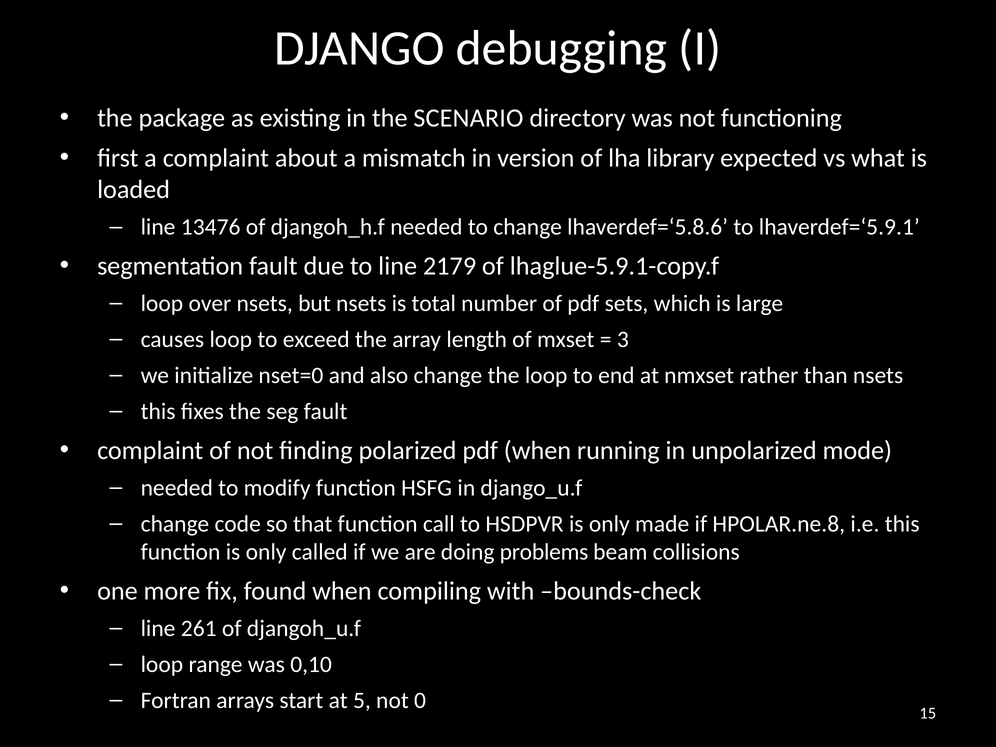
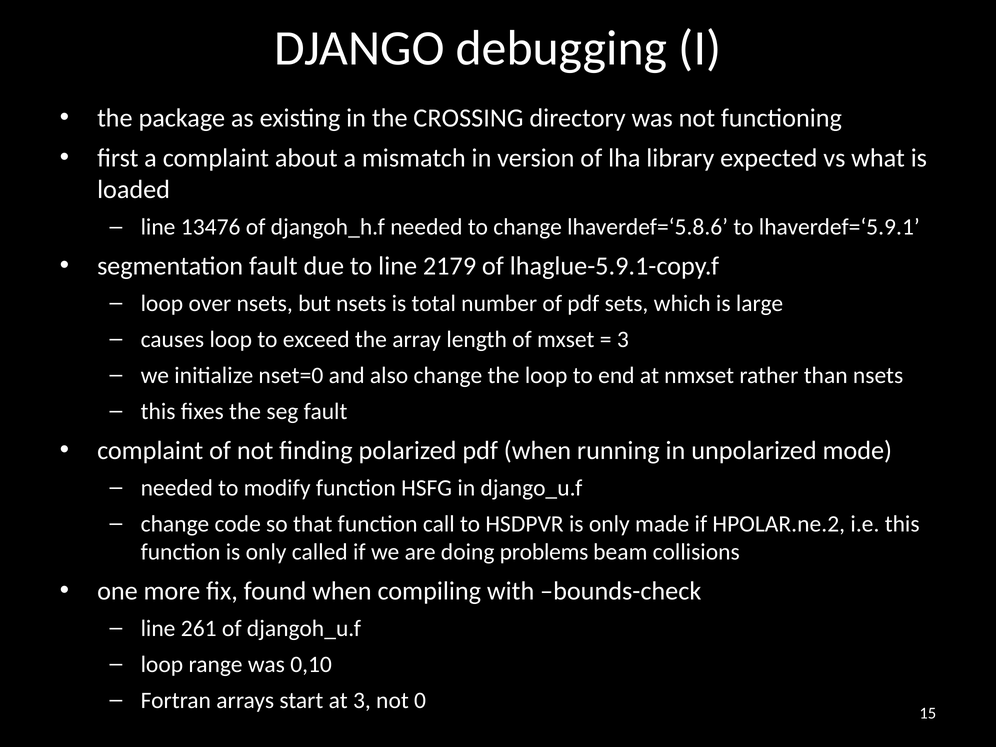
SCENARIO: SCENARIO -> CROSSING (468, 118)
HPOLAR.ne.8: HPOLAR.ne.8 -> HPOLAR.ne.2 (779, 524)
at 5: 5 -> 3 (362, 701)
